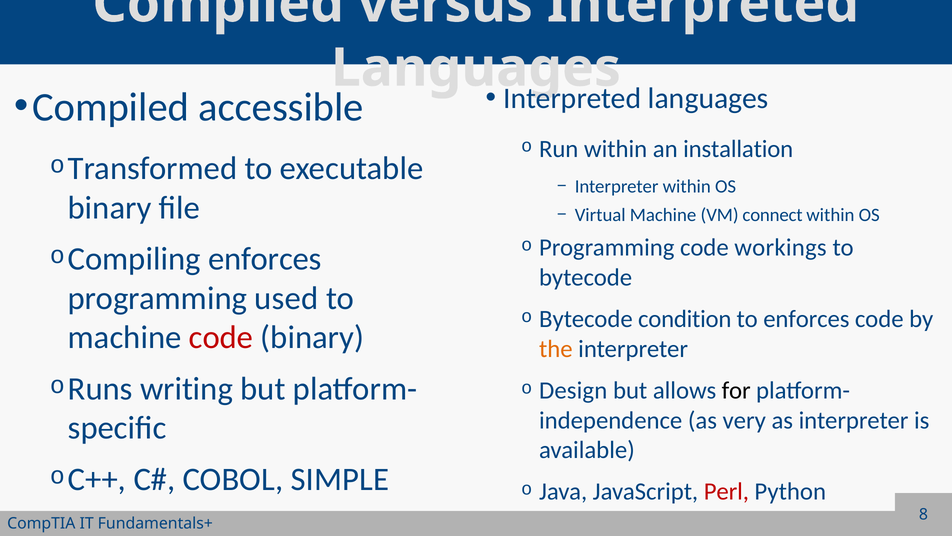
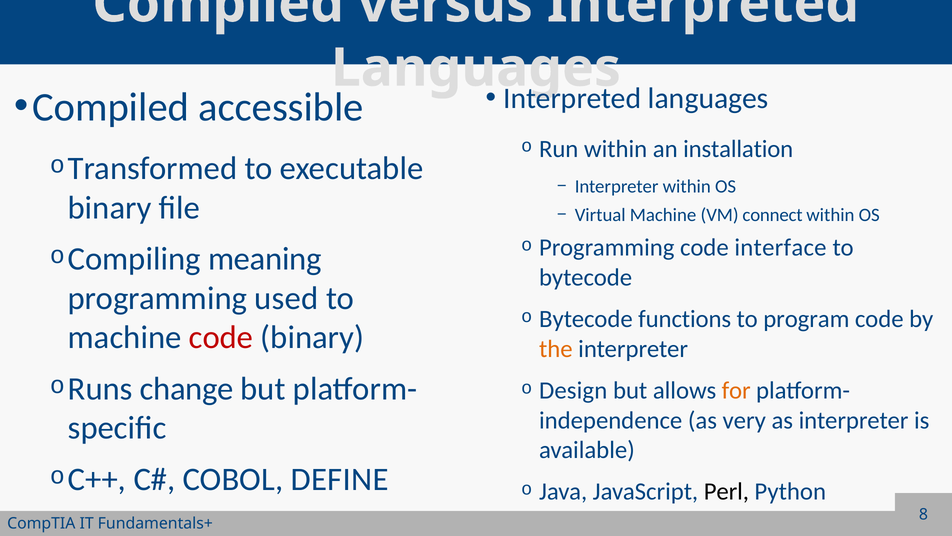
workings: workings -> interface (780, 247)
enforces: enforces -> meaning (265, 259)
condition: condition -> functions (685, 319)
to enforces: enforces -> program (806, 319)
writing: writing -> change (187, 389)
for colour: black -> orange (736, 390)
SIMPLE: SIMPLE -> DEFINE (340, 479)
Perl colour: red -> black (726, 491)
